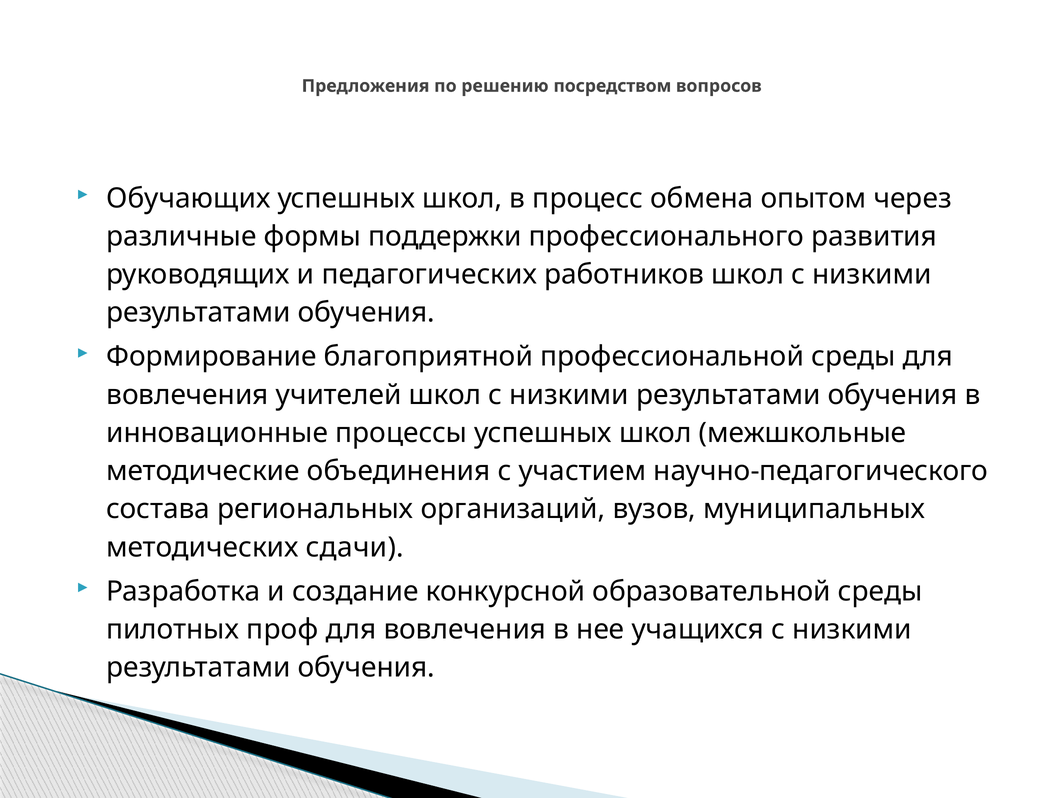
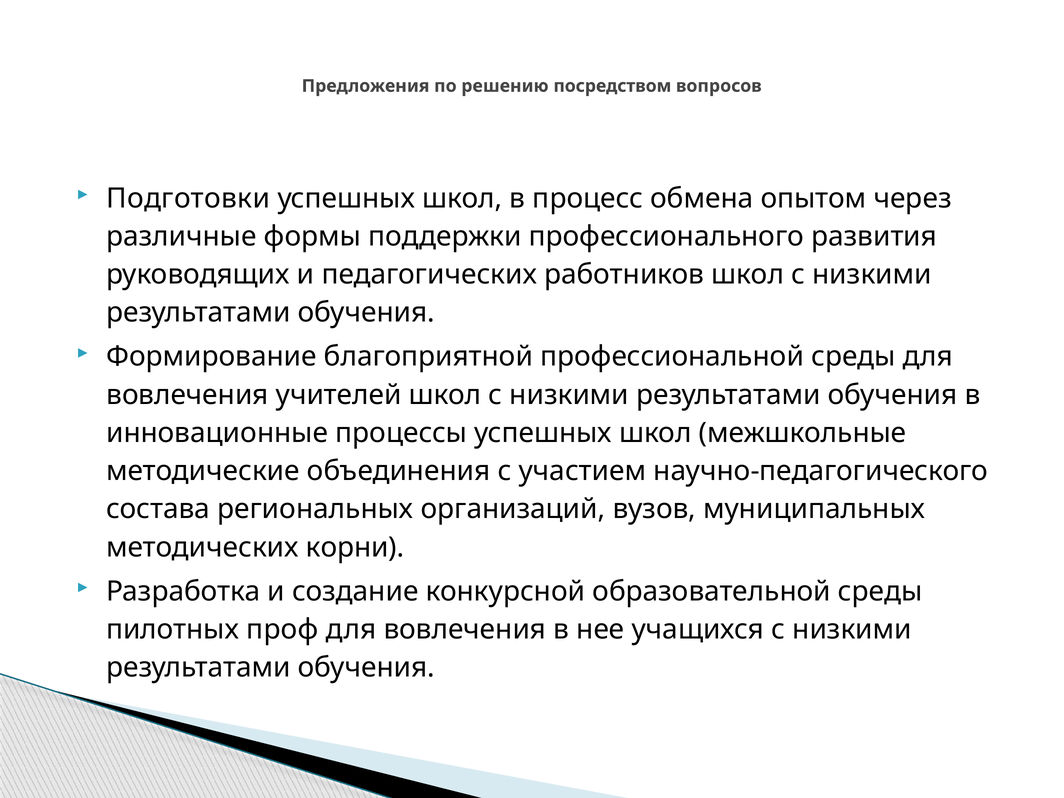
Обучающих: Обучающих -> Подготовки (188, 198)
сдачи: сдачи -> корни (355, 547)
